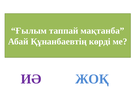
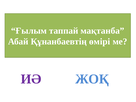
көрді: көрді -> өмірі (100, 42)
